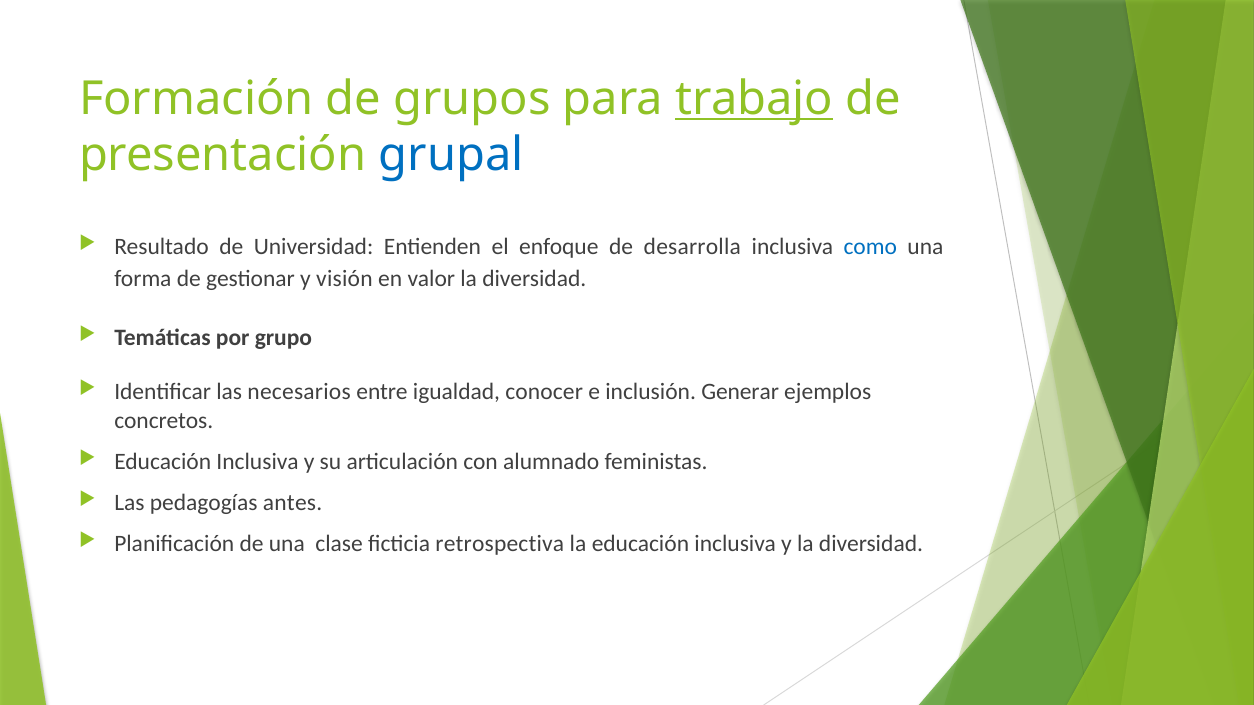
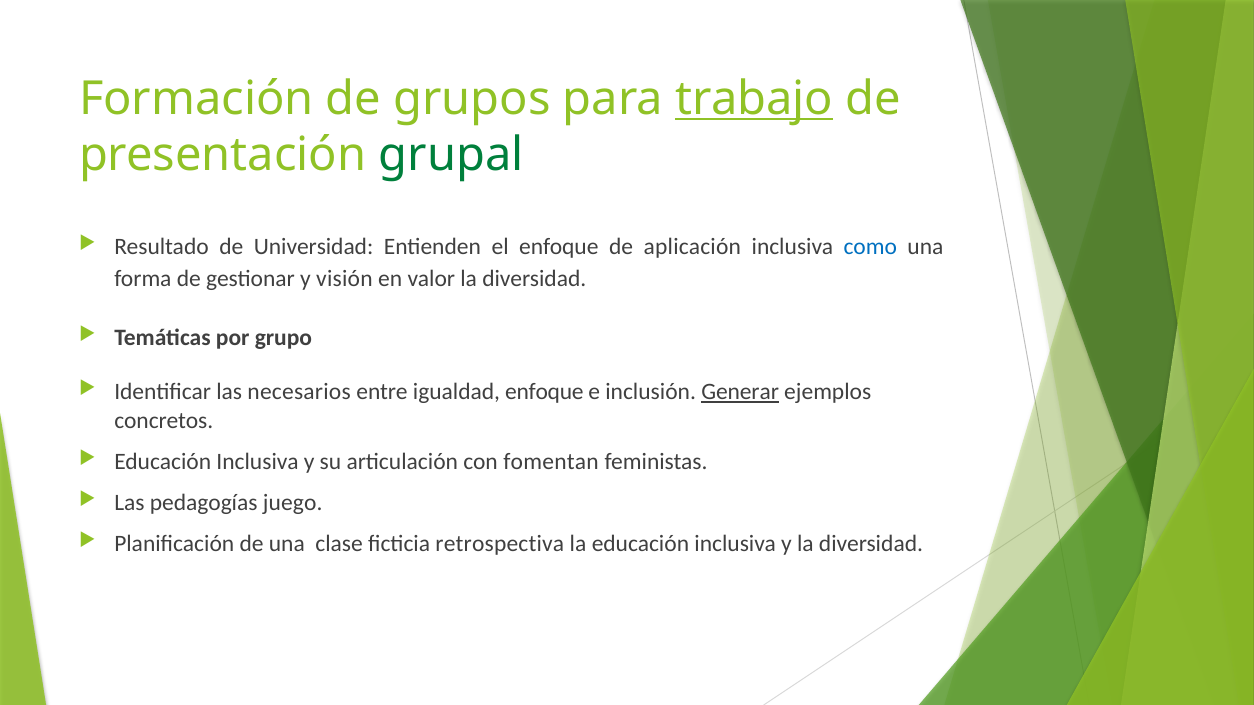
grupal colour: blue -> green (451, 155)
desarrolla: desarrolla -> aplicación (692, 247)
igualdad conocer: conocer -> enfoque (544, 392)
Generar underline: none -> present (740, 392)
alumnado: alumnado -> fomentan (551, 462)
antes: antes -> juego (293, 503)
